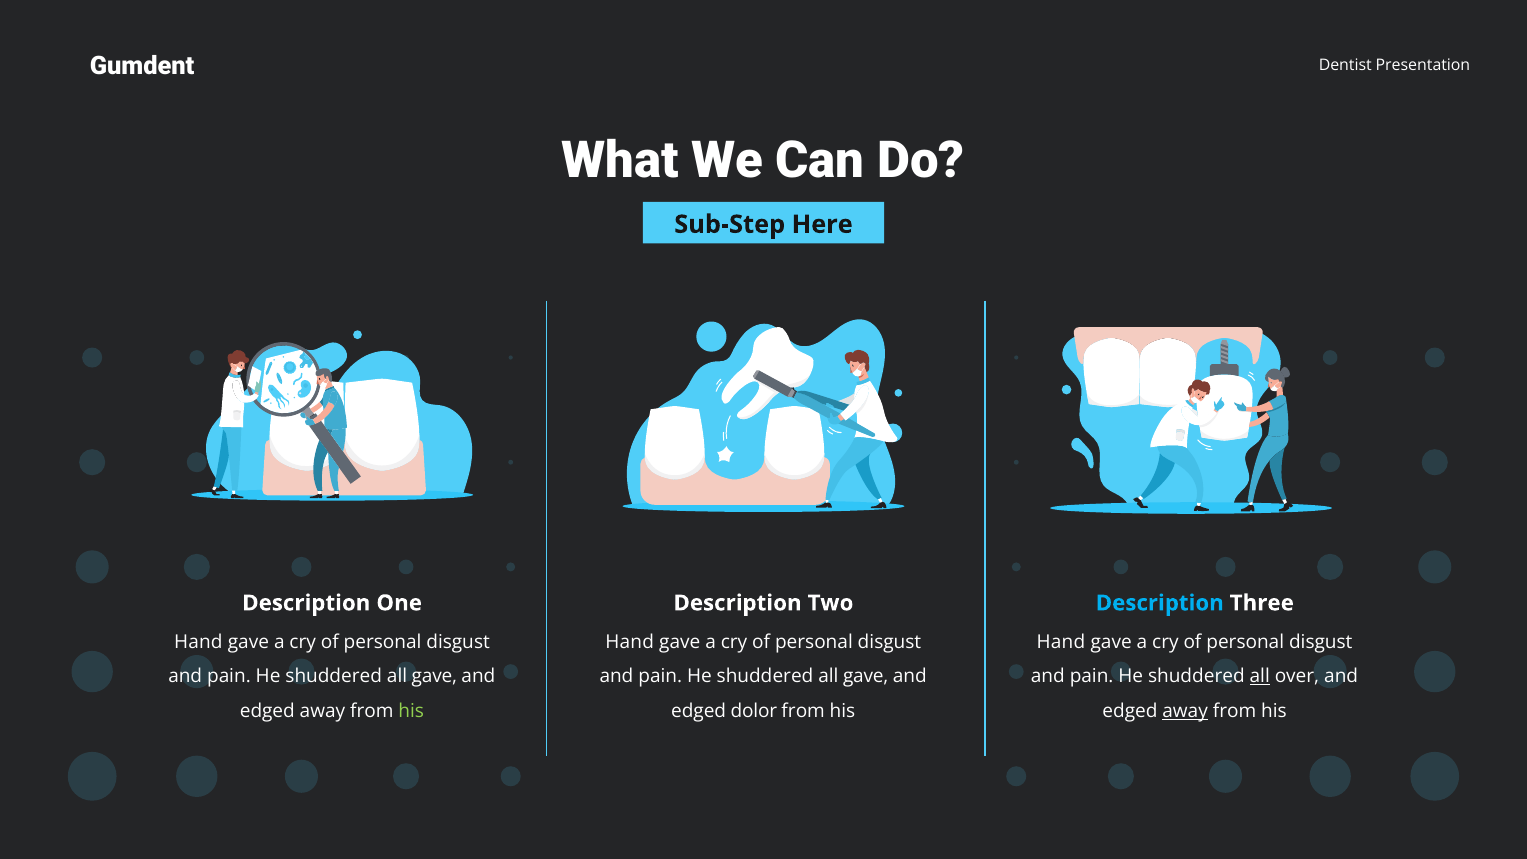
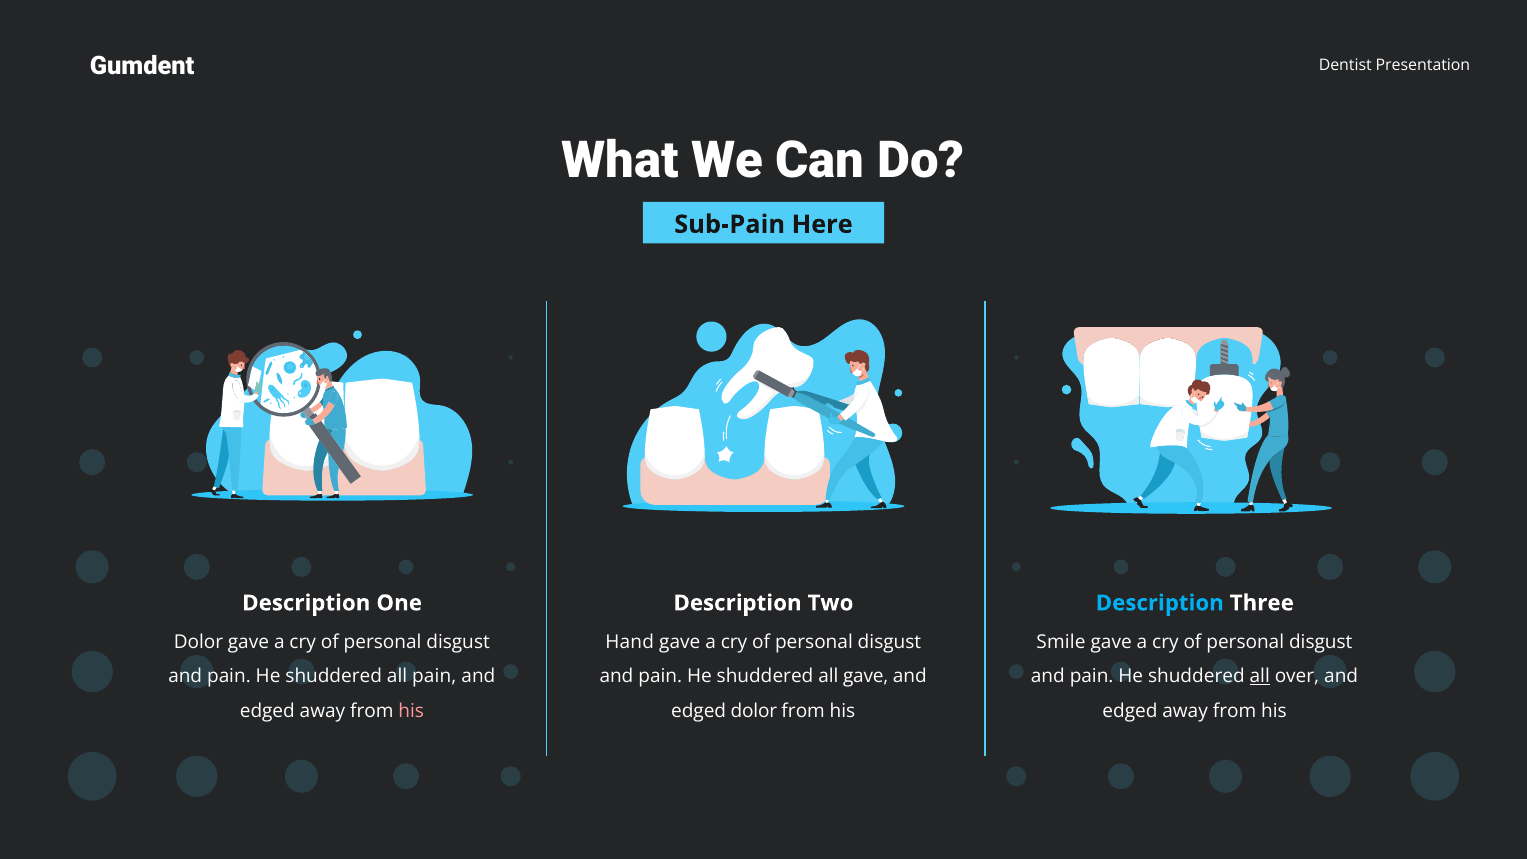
Sub-Step: Sub-Step -> Sub-Pain (730, 224)
Hand: Hand -> Dolor (198, 642)
Hand: Hand -> Smile (1061, 642)
gave: gave -> pain (434, 677)
his colour: light green -> pink (411, 711)
away underline: present -> none (1185, 711)
